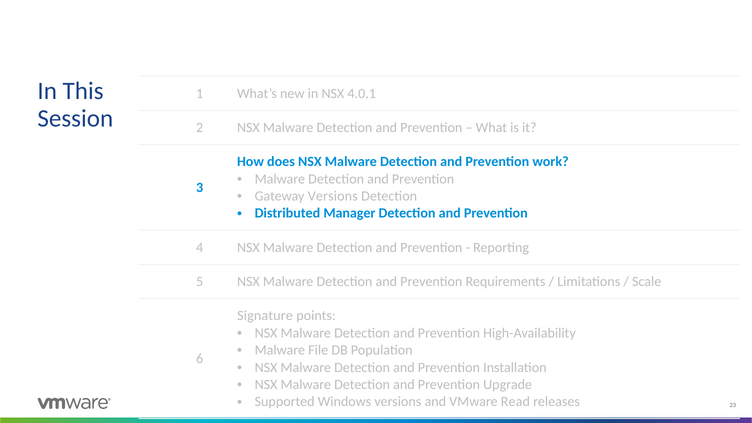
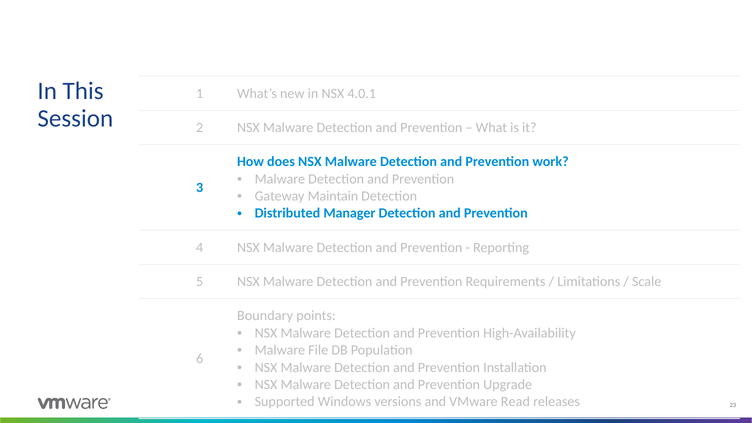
Gateway Versions: Versions -> Maintain (333, 196)
Signature: Signature -> Boundary (265, 316)
